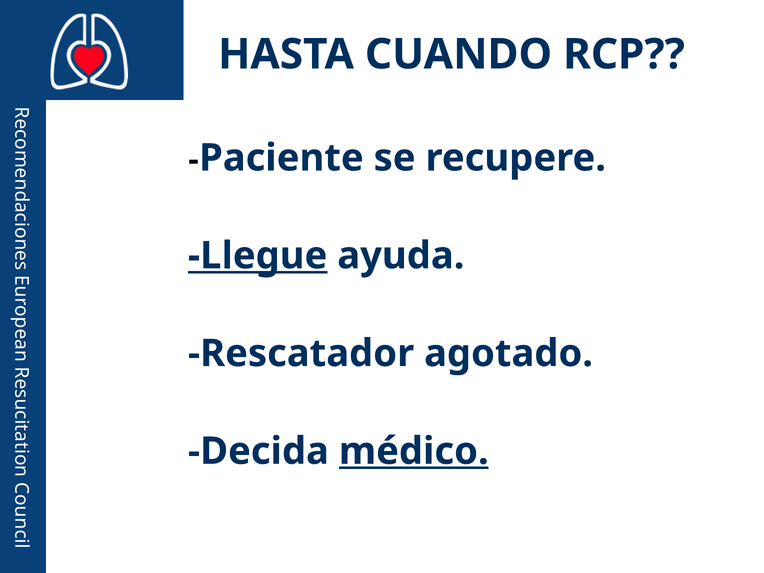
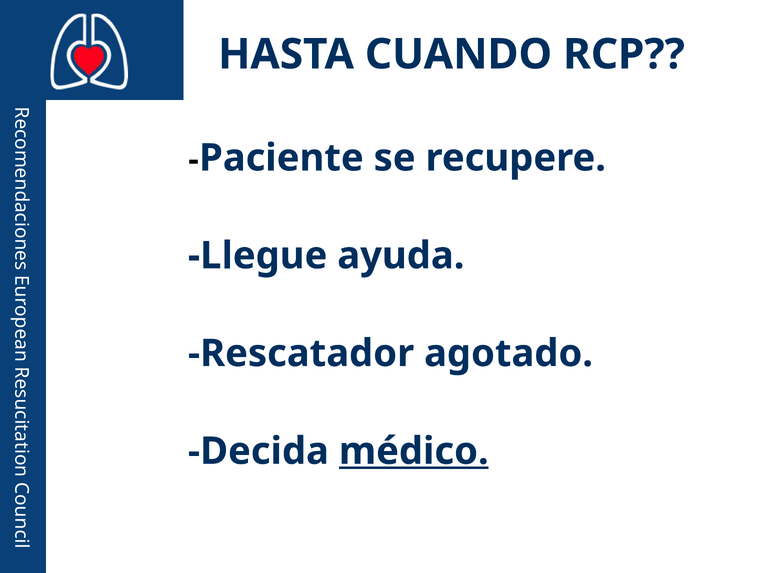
Llegue underline: present -> none (258, 256)
